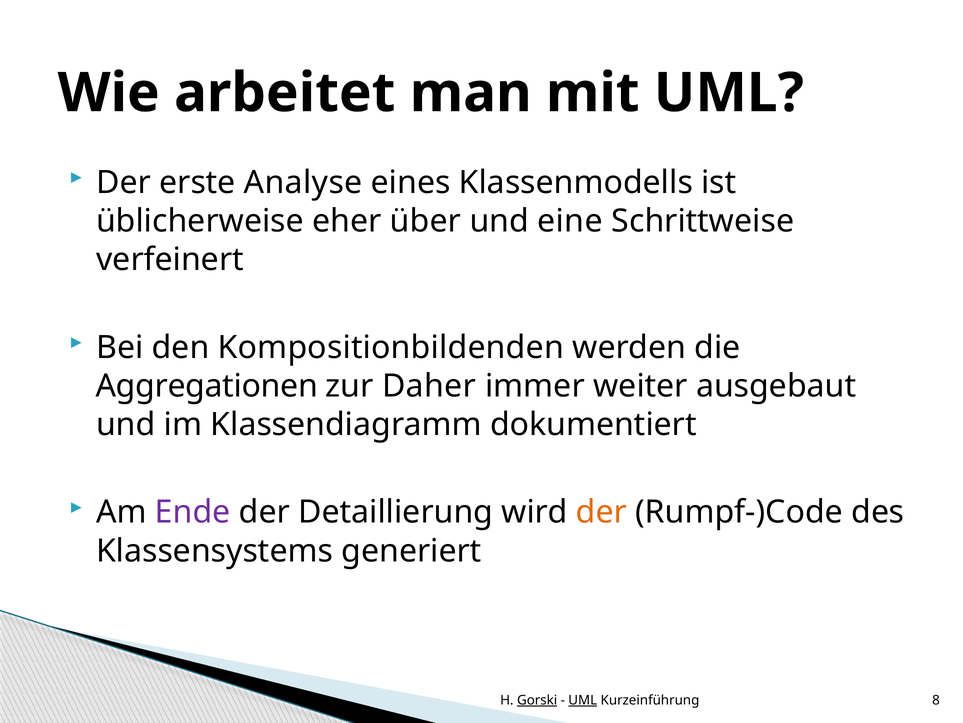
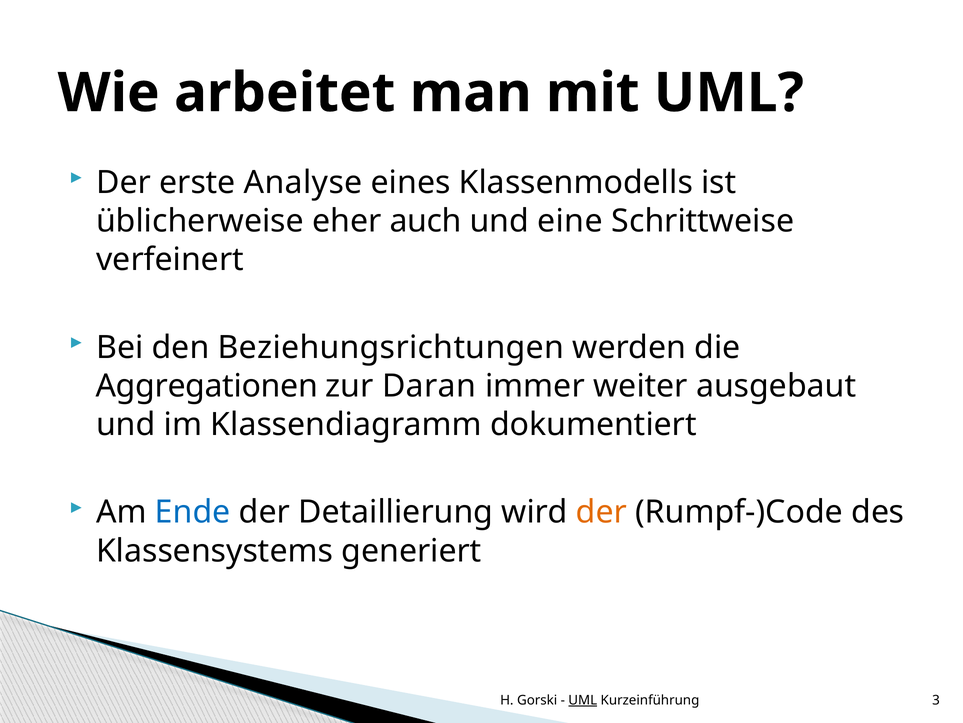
über: über -> auch (426, 221)
Kompositionbildenden: Kompositionbildenden -> Beziehungsrichtungen (391, 347)
Daher: Daher -> Daran (429, 386)
Ende colour: purple -> blue (193, 512)
Gorski underline: present -> none (537, 699)
8: 8 -> 3 (936, 699)
